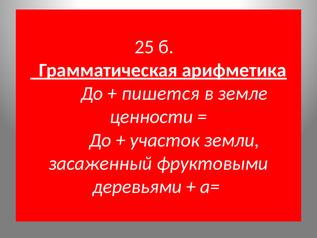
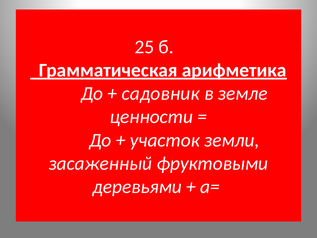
пишется: пишется -> садовник (161, 93)
